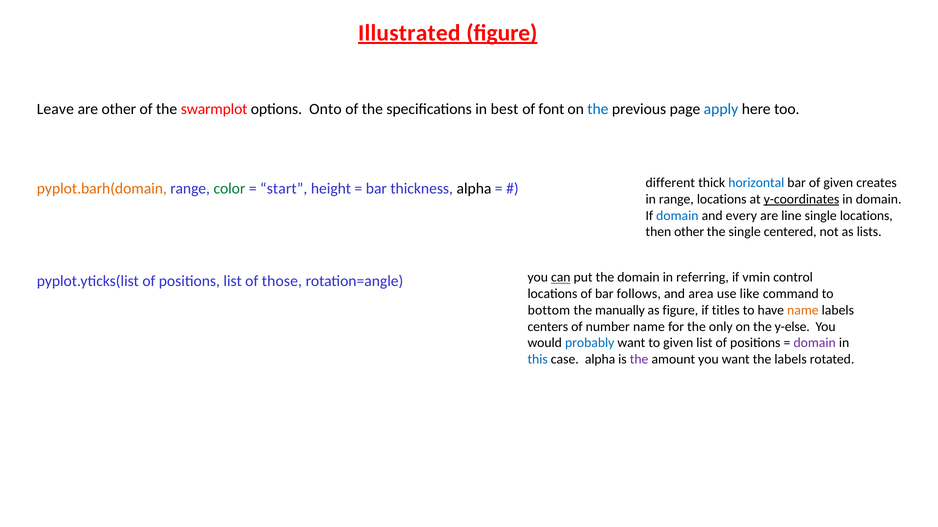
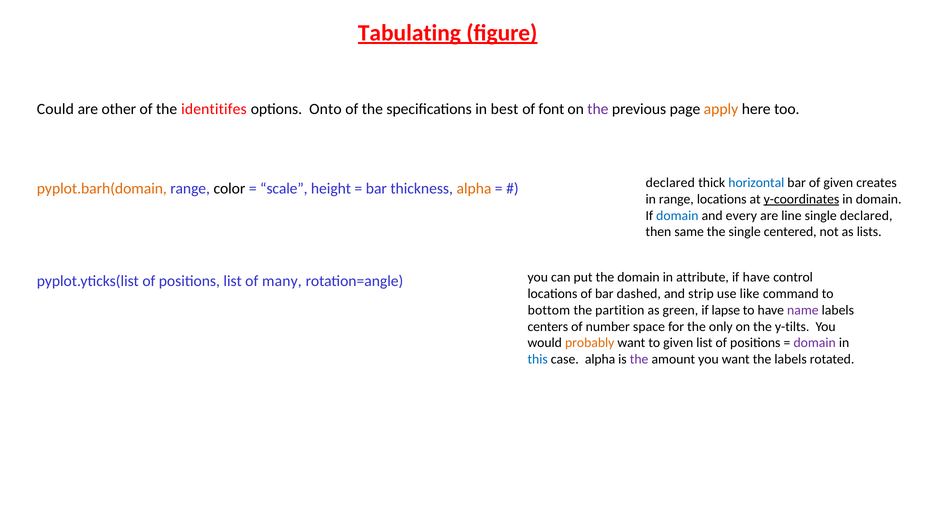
Illustrated: Illustrated -> Tabulating (409, 33)
Leave: Leave -> Could (55, 109)
swarmplot: swarmplot -> identitifes (214, 109)
the colour: blue -> purple (598, 109)
apply colour: blue -> orange (721, 109)
different: different -> declared (670, 183)
color colour: green -> black (229, 189)
start: start -> scale (284, 189)
alpha colour: black -> orange (474, 189)
single locations: locations -> declared (866, 216)
then other: other -> same (689, 232)
those: those -> many (282, 282)
can underline: present -> none (561, 278)
referring: referring -> attribute (702, 278)
if vmin: vmin -> have (756, 278)
follows: follows -> dashed (639, 294)
area: area -> strip (701, 294)
manually: manually -> partition (620, 311)
as figure: figure -> green (680, 311)
titles: titles -> lapse (726, 311)
name colour: orange -> purple (803, 311)
number name: name -> space (649, 327)
y-else: y-else -> y-tilts (792, 327)
probably colour: blue -> orange (590, 343)
